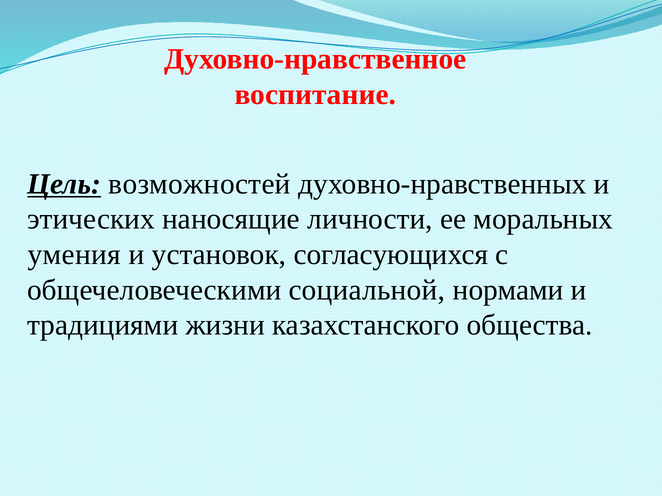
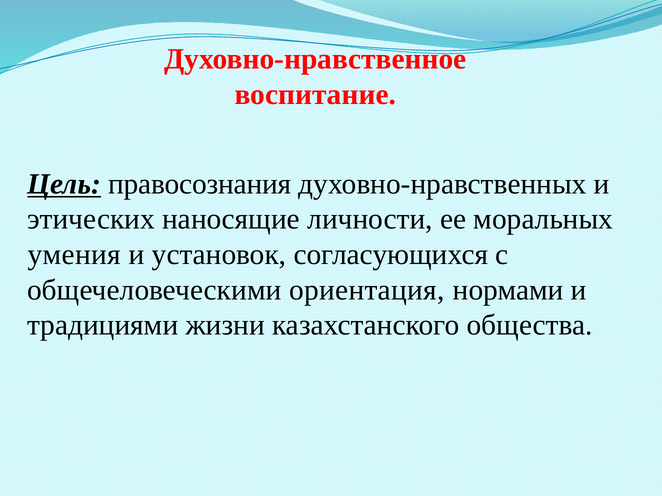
возможностей: возможностей -> правосознания (200, 184)
социальной: социальной -> ориентация (367, 290)
